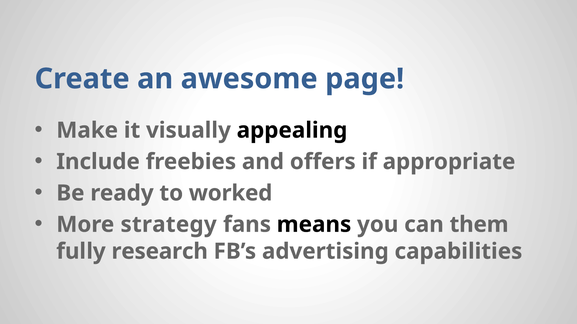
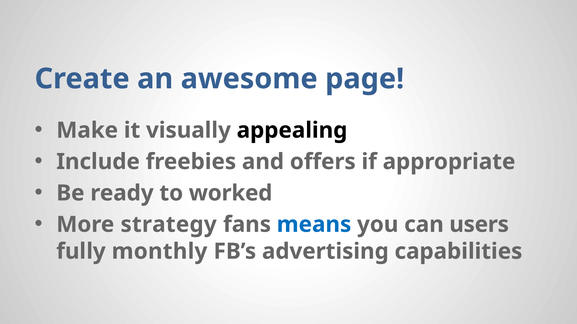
means colour: black -> blue (314, 225)
them: them -> users (479, 225)
research: research -> monthly (159, 252)
